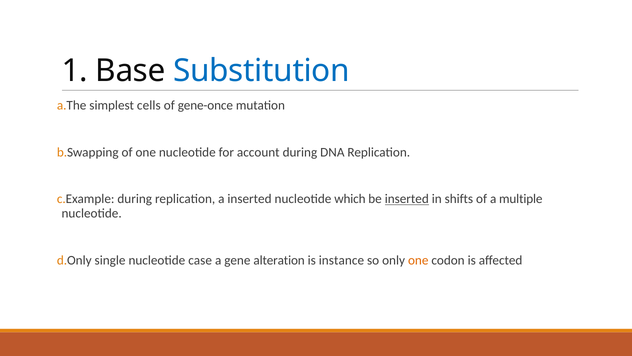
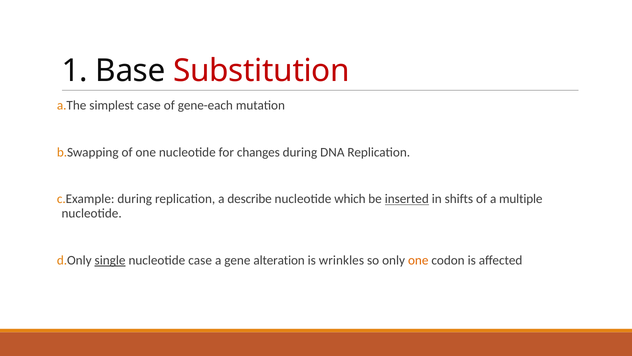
Substitution colour: blue -> red (261, 71)
simplest cells: cells -> case (149, 105)
gene-once: gene-once -> gene-each (205, 105)
account: account -> changes (258, 152)
a inserted: inserted -> describe (250, 199)
single underline: none -> present (110, 260)
instance: instance -> wrinkles (341, 260)
